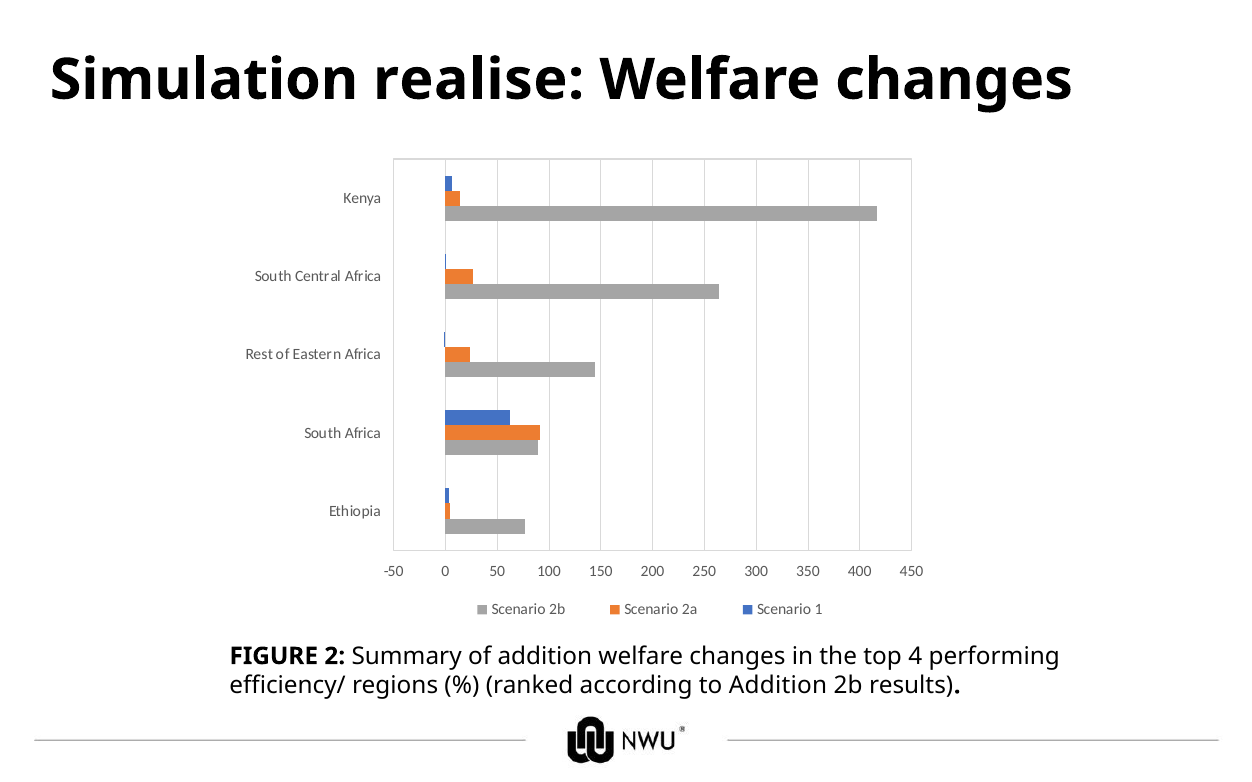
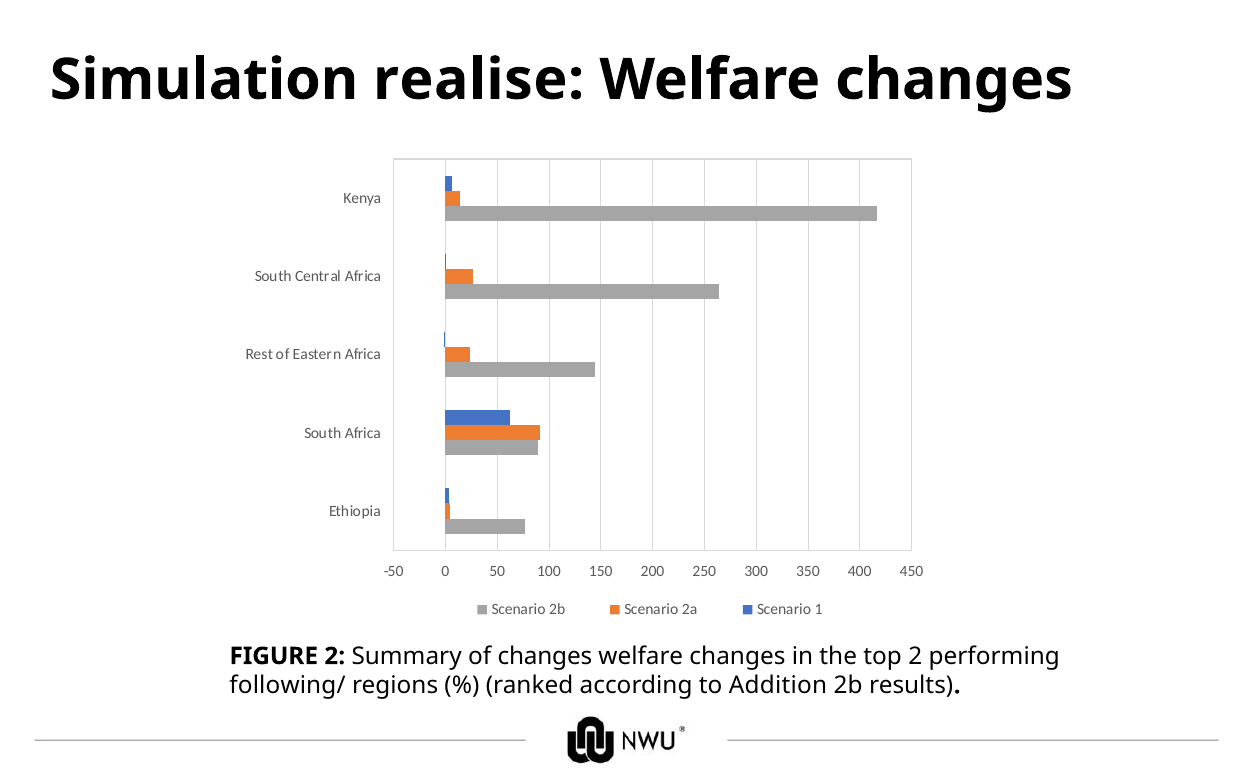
of addition: addition -> changes (545, 657)
top 4: 4 -> 2 (915, 657)
efficiency/: efficiency/ -> following/ (288, 686)
